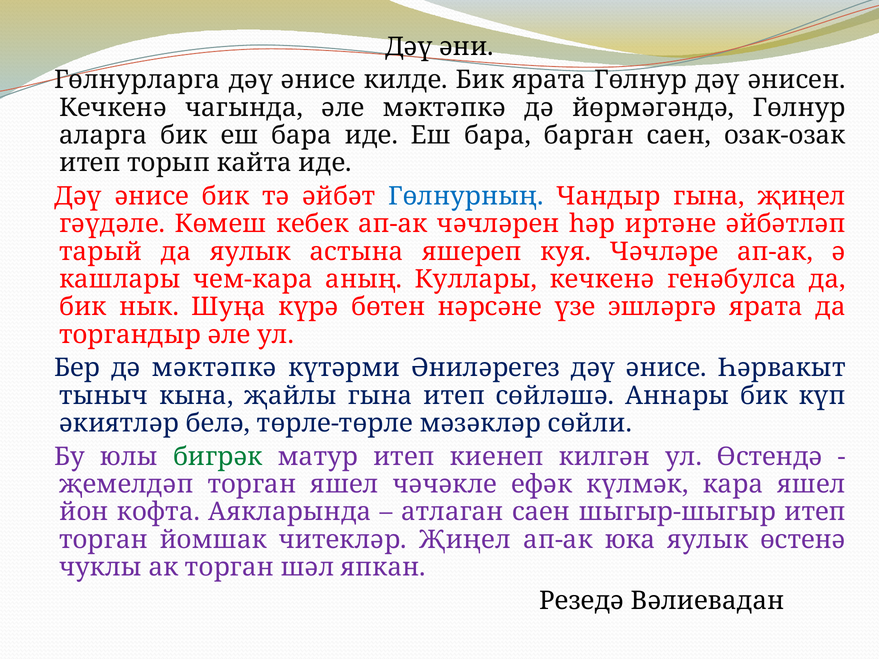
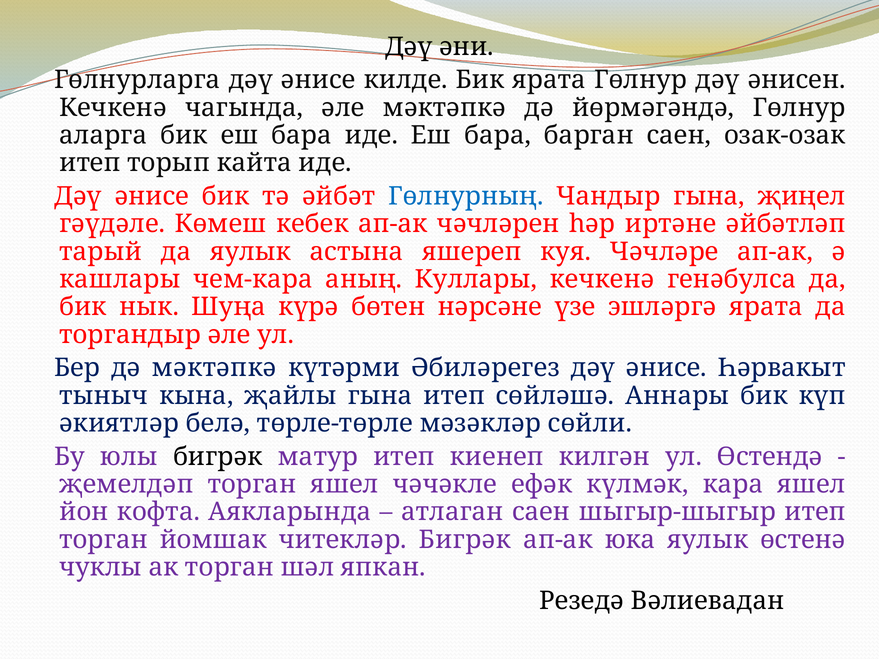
Әниләрегез: Әниләрегез -> Әбиләрегез (485, 368)
бигрәк colour: green -> black (218, 457)
читекләр Җиңел: Җиңел -> Бигрәк (465, 540)
